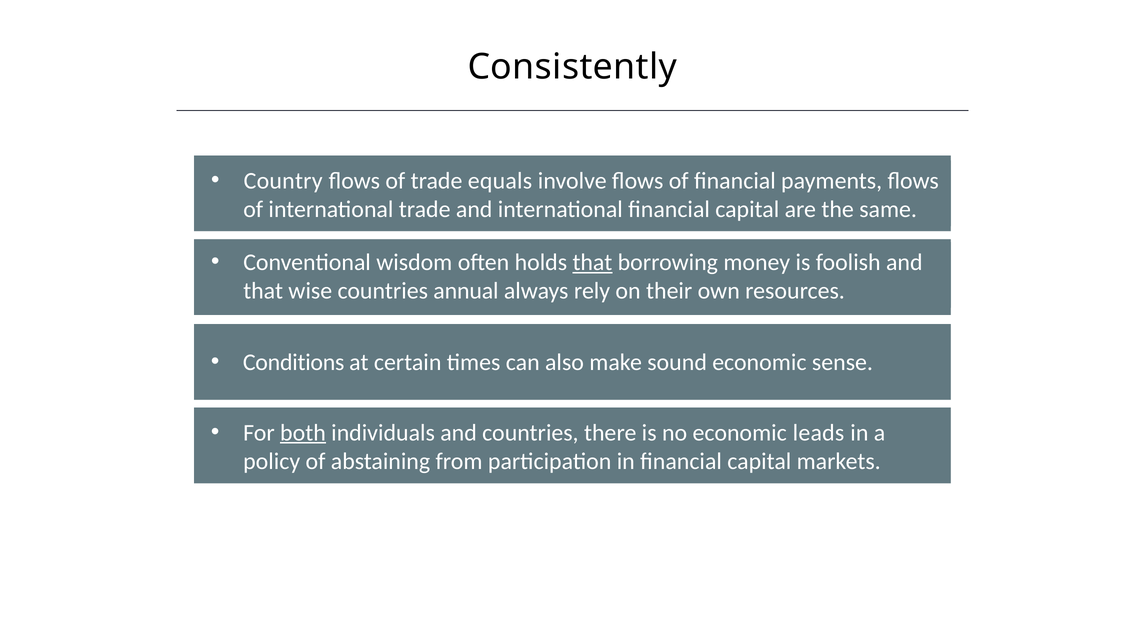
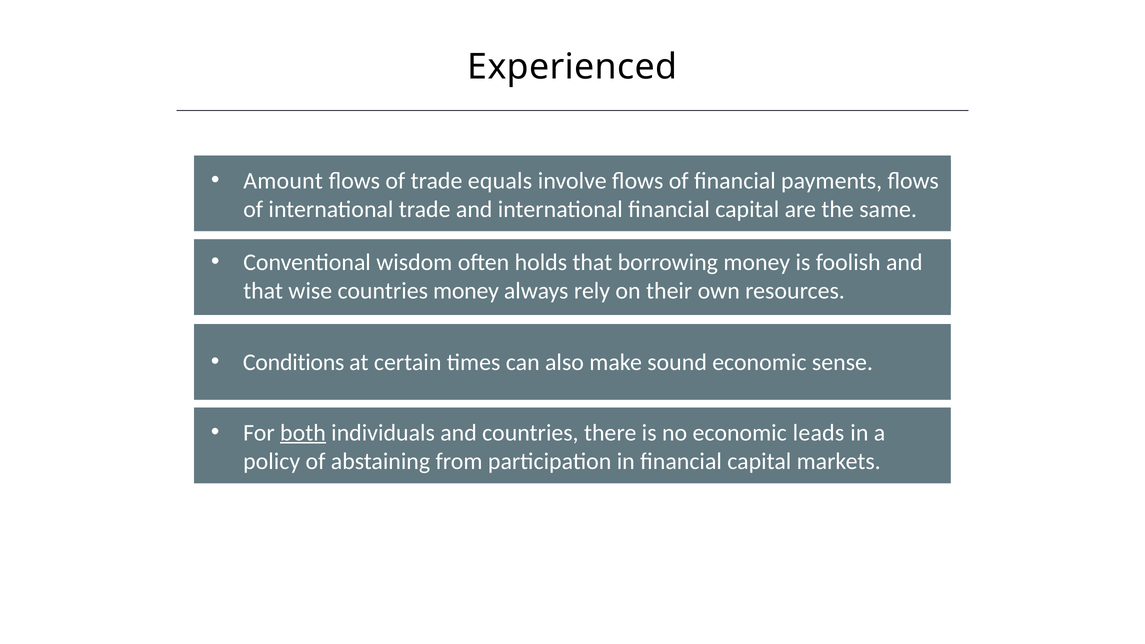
Consistently: Consistently -> Experienced (572, 67)
Country: Country -> Amount (283, 181)
that underline: present -> none (592, 262)
countries annual: annual -> money (466, 291)
